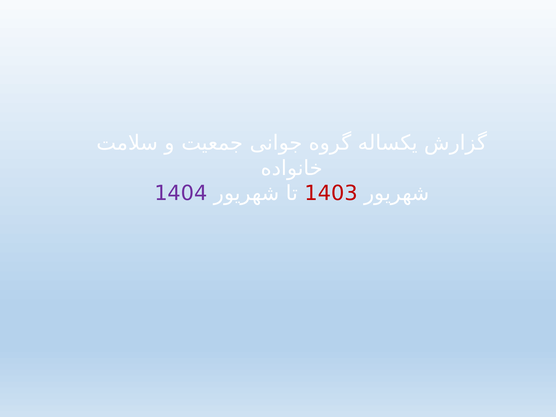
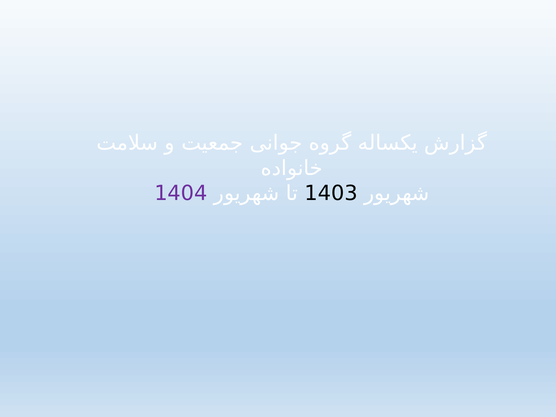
1403 colour: red -> black (331, 193)
